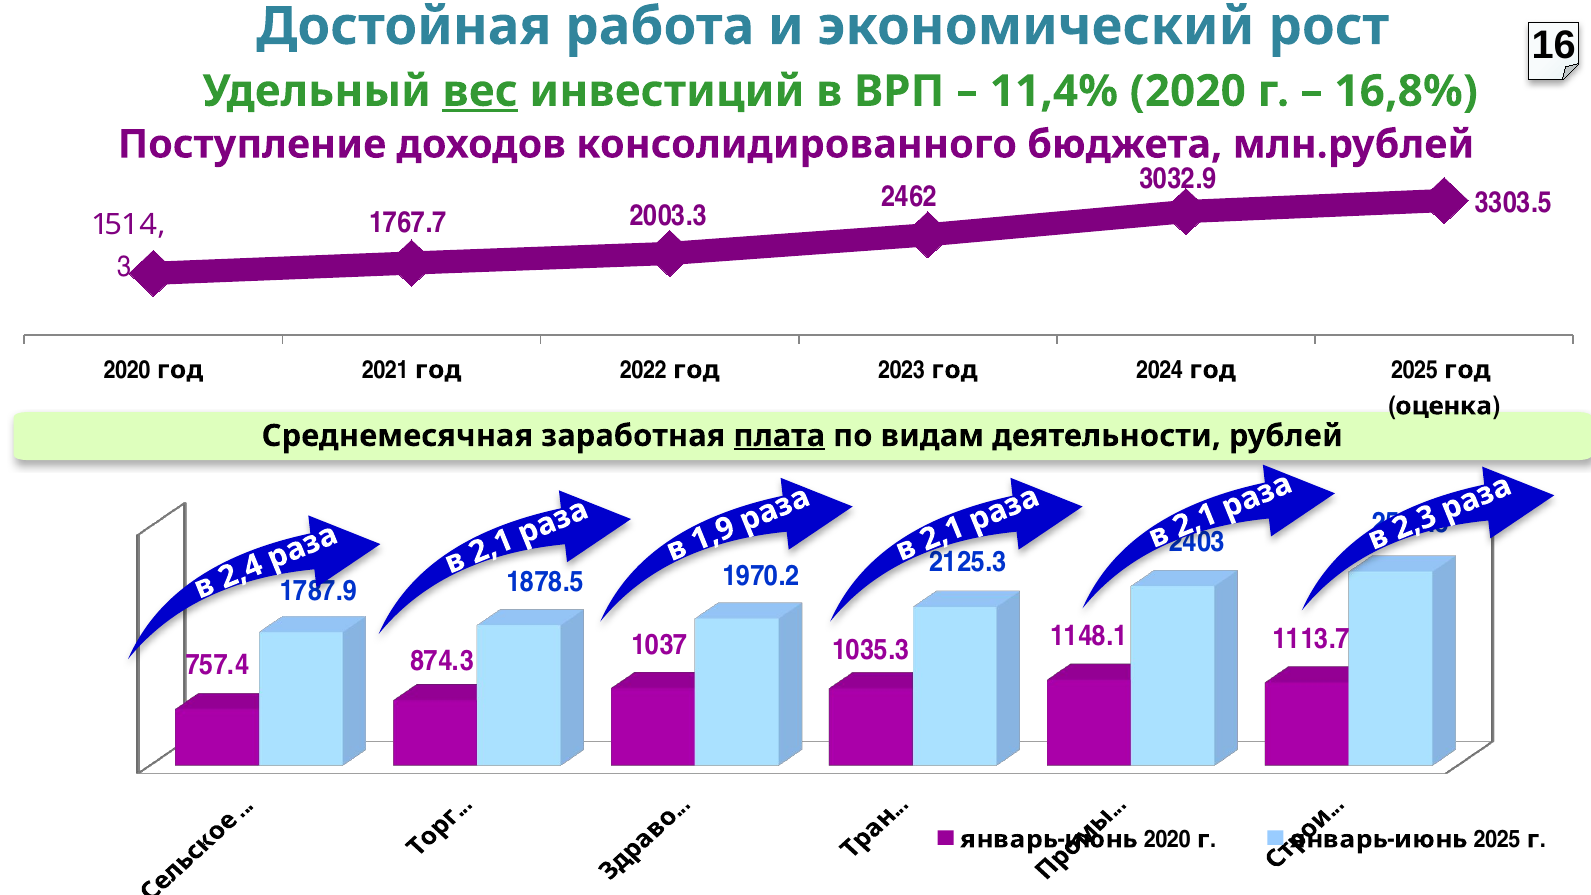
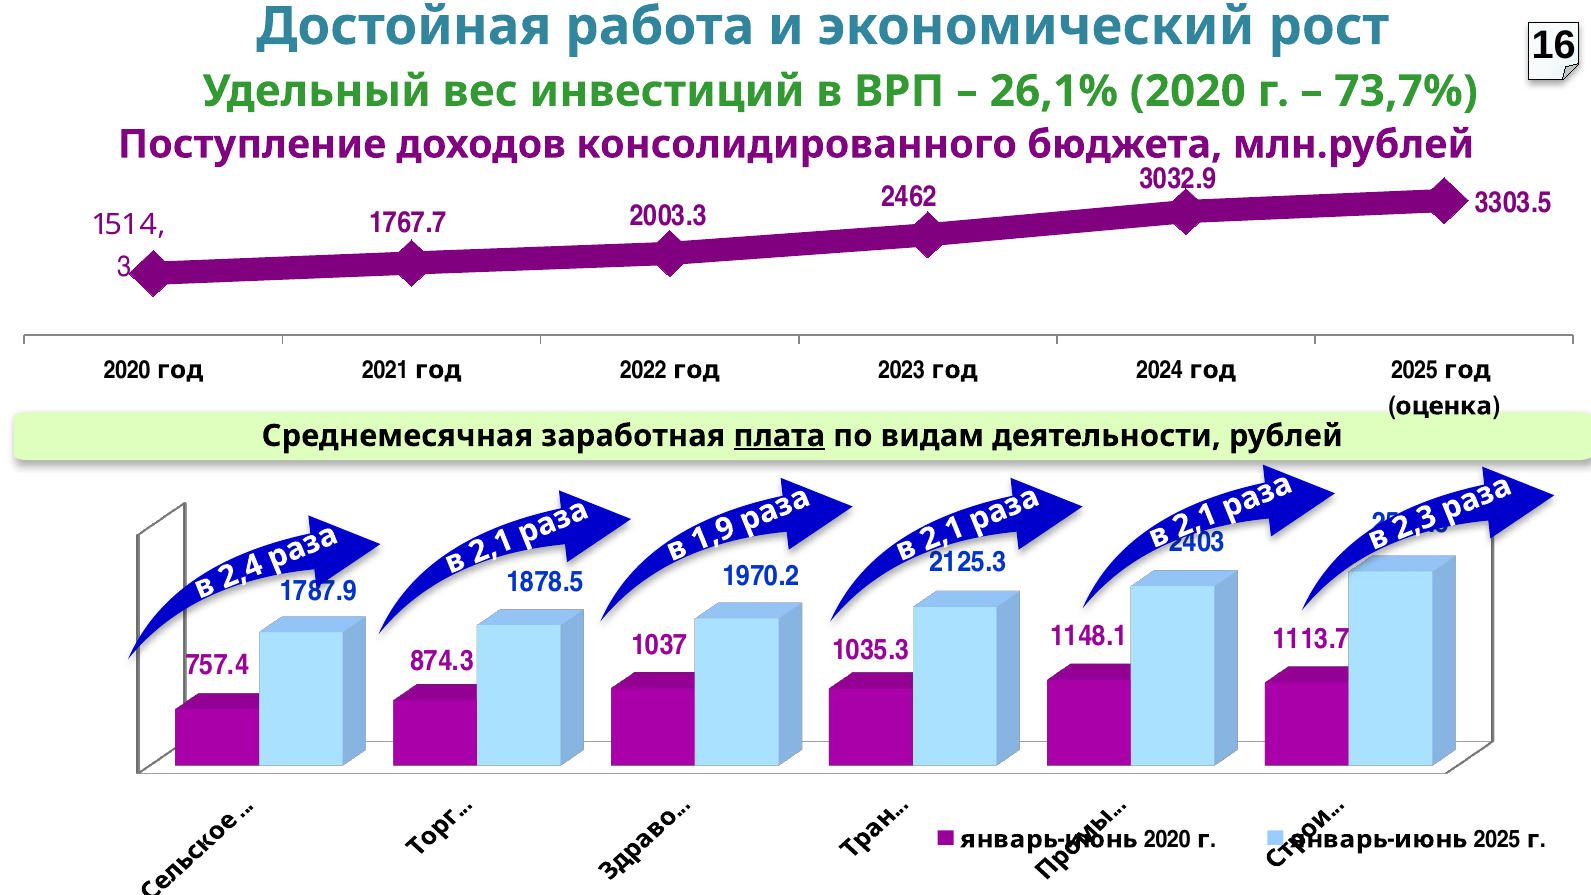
вес underline: present -> none (480, 91)
11,4%: 11,4% -> 26,1% (1054, 91)
16,8%: 16,8% -> 73,7% (1406, 91)
